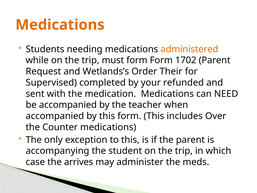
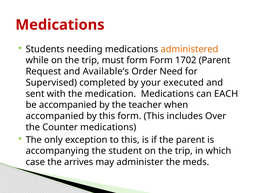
Medications colour: orange -> red (60, 25)
Wetlands’s: Wetlands’s -> Available’s (106, 71)
Their: Their -> Need (171, 71)
refunded: refunded -> executed (184, 83)
NEED: NEED -> EACH (226, 94)
